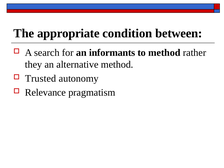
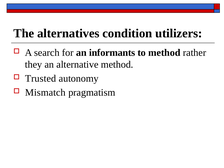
appropriate: appropriate -> alternatives (68, 33)
between: between -> utilizers (179, 33)
Relevance: Relevance -> Mismatch (45, 92)
